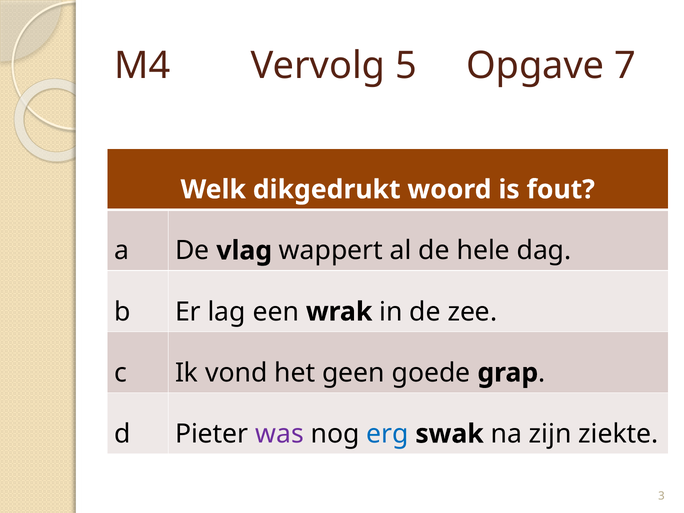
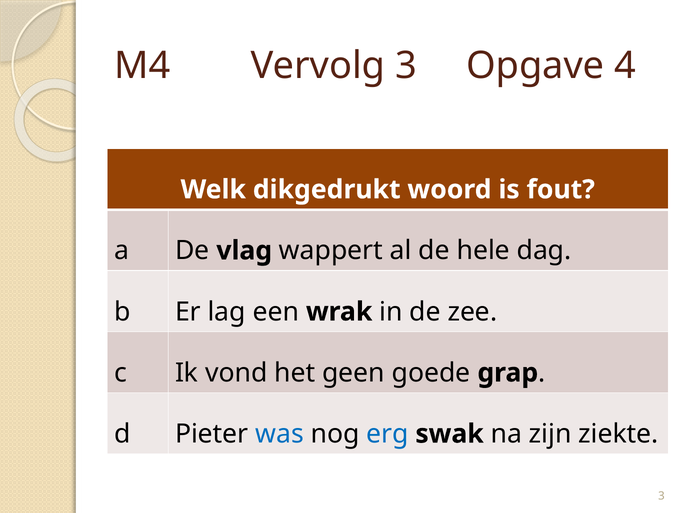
Vervolg 5: 5 -> 3 (406, 66)
7: 7 -> 4 (625, 66)
was colour: purple -> blue (280, 434)
